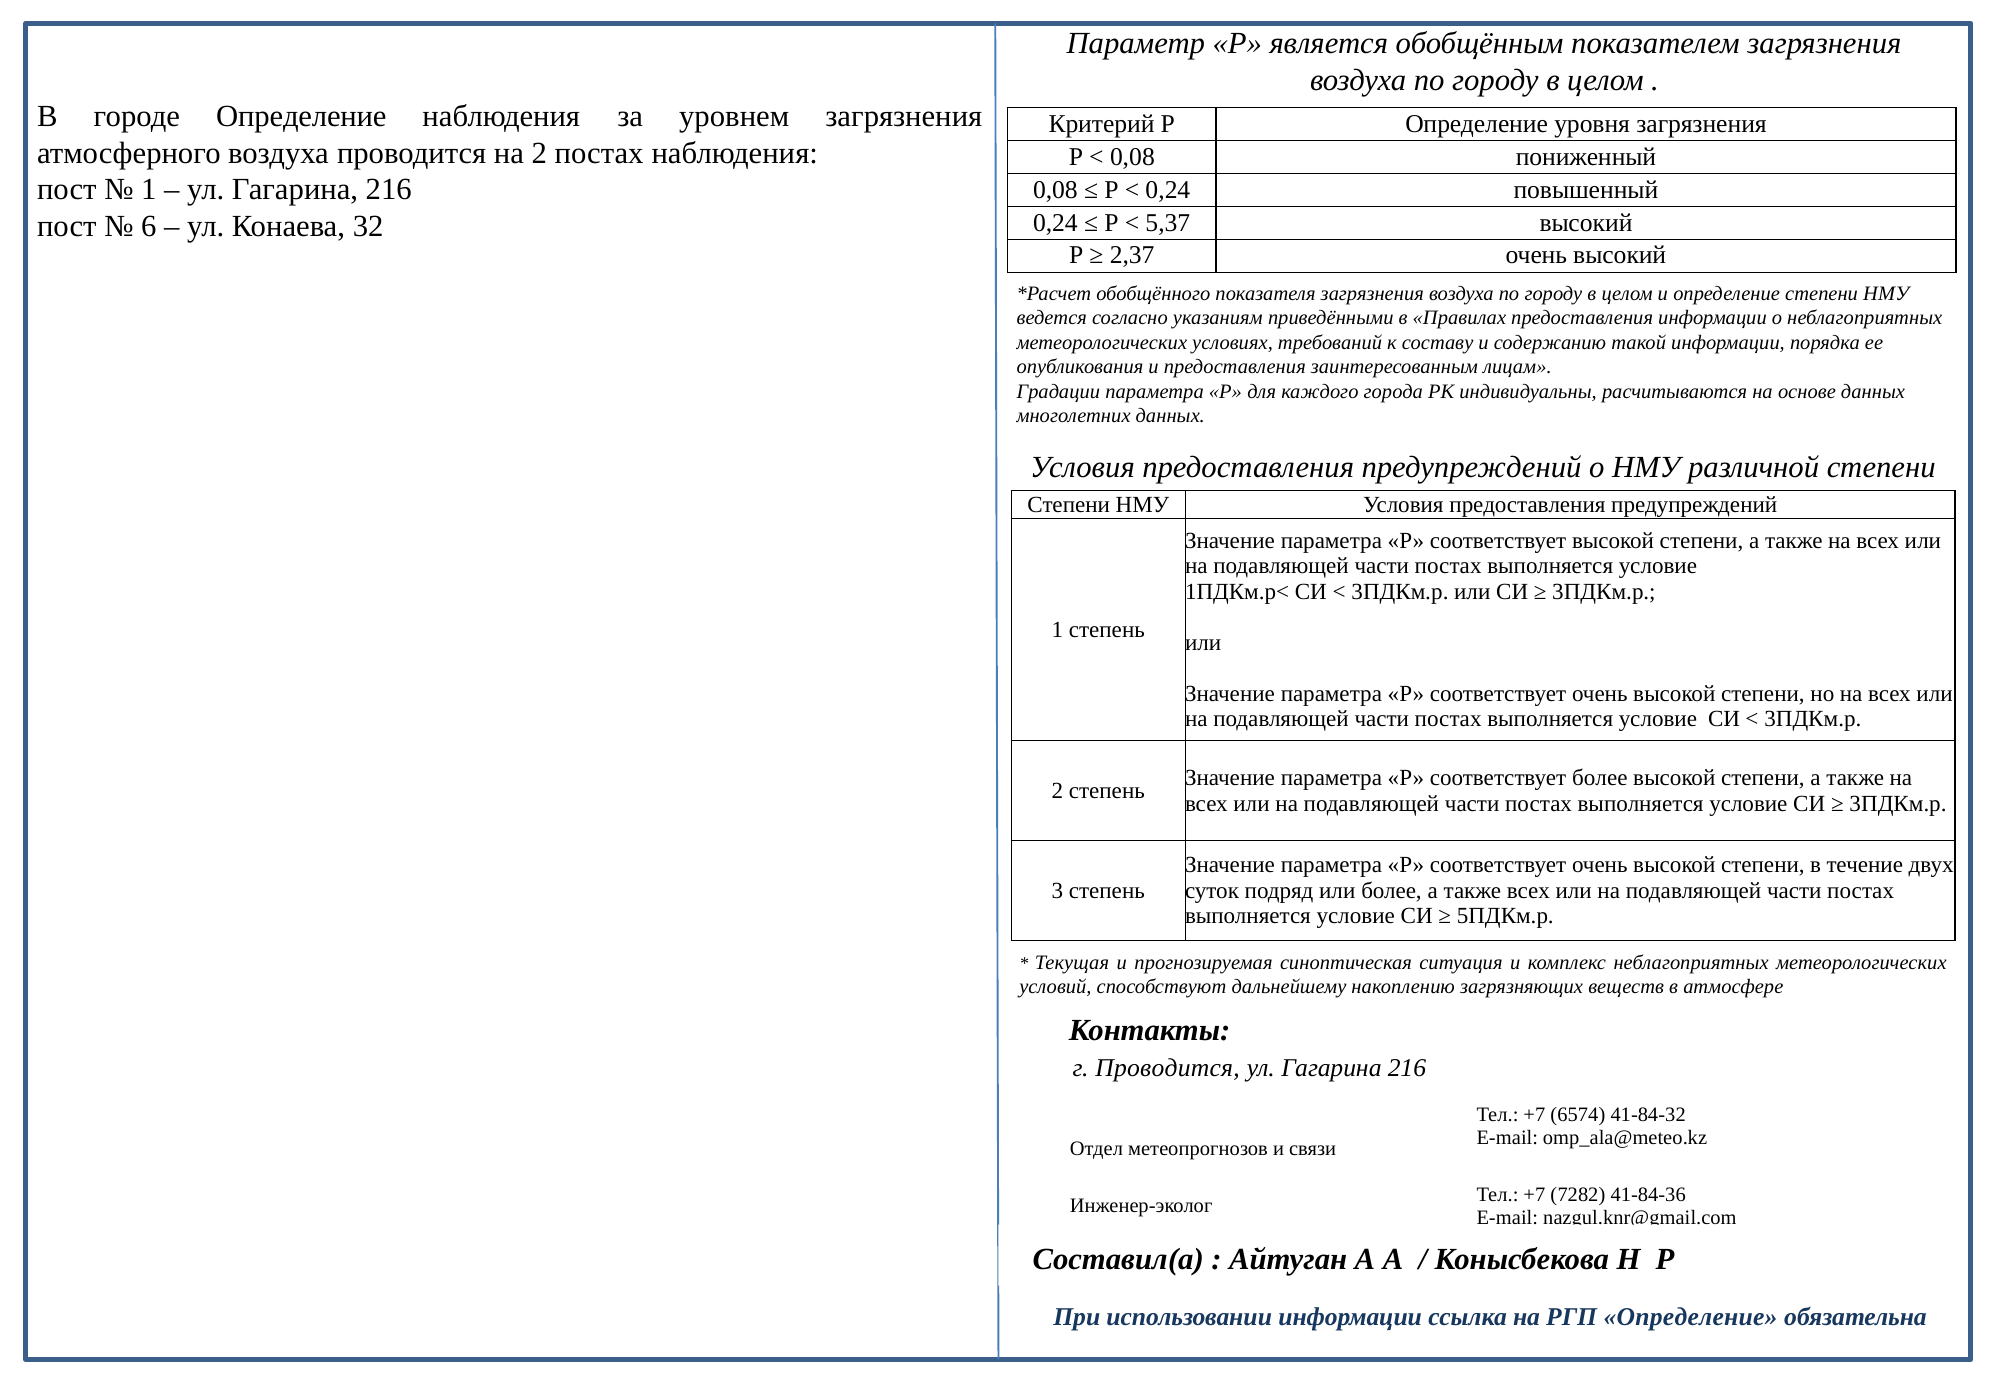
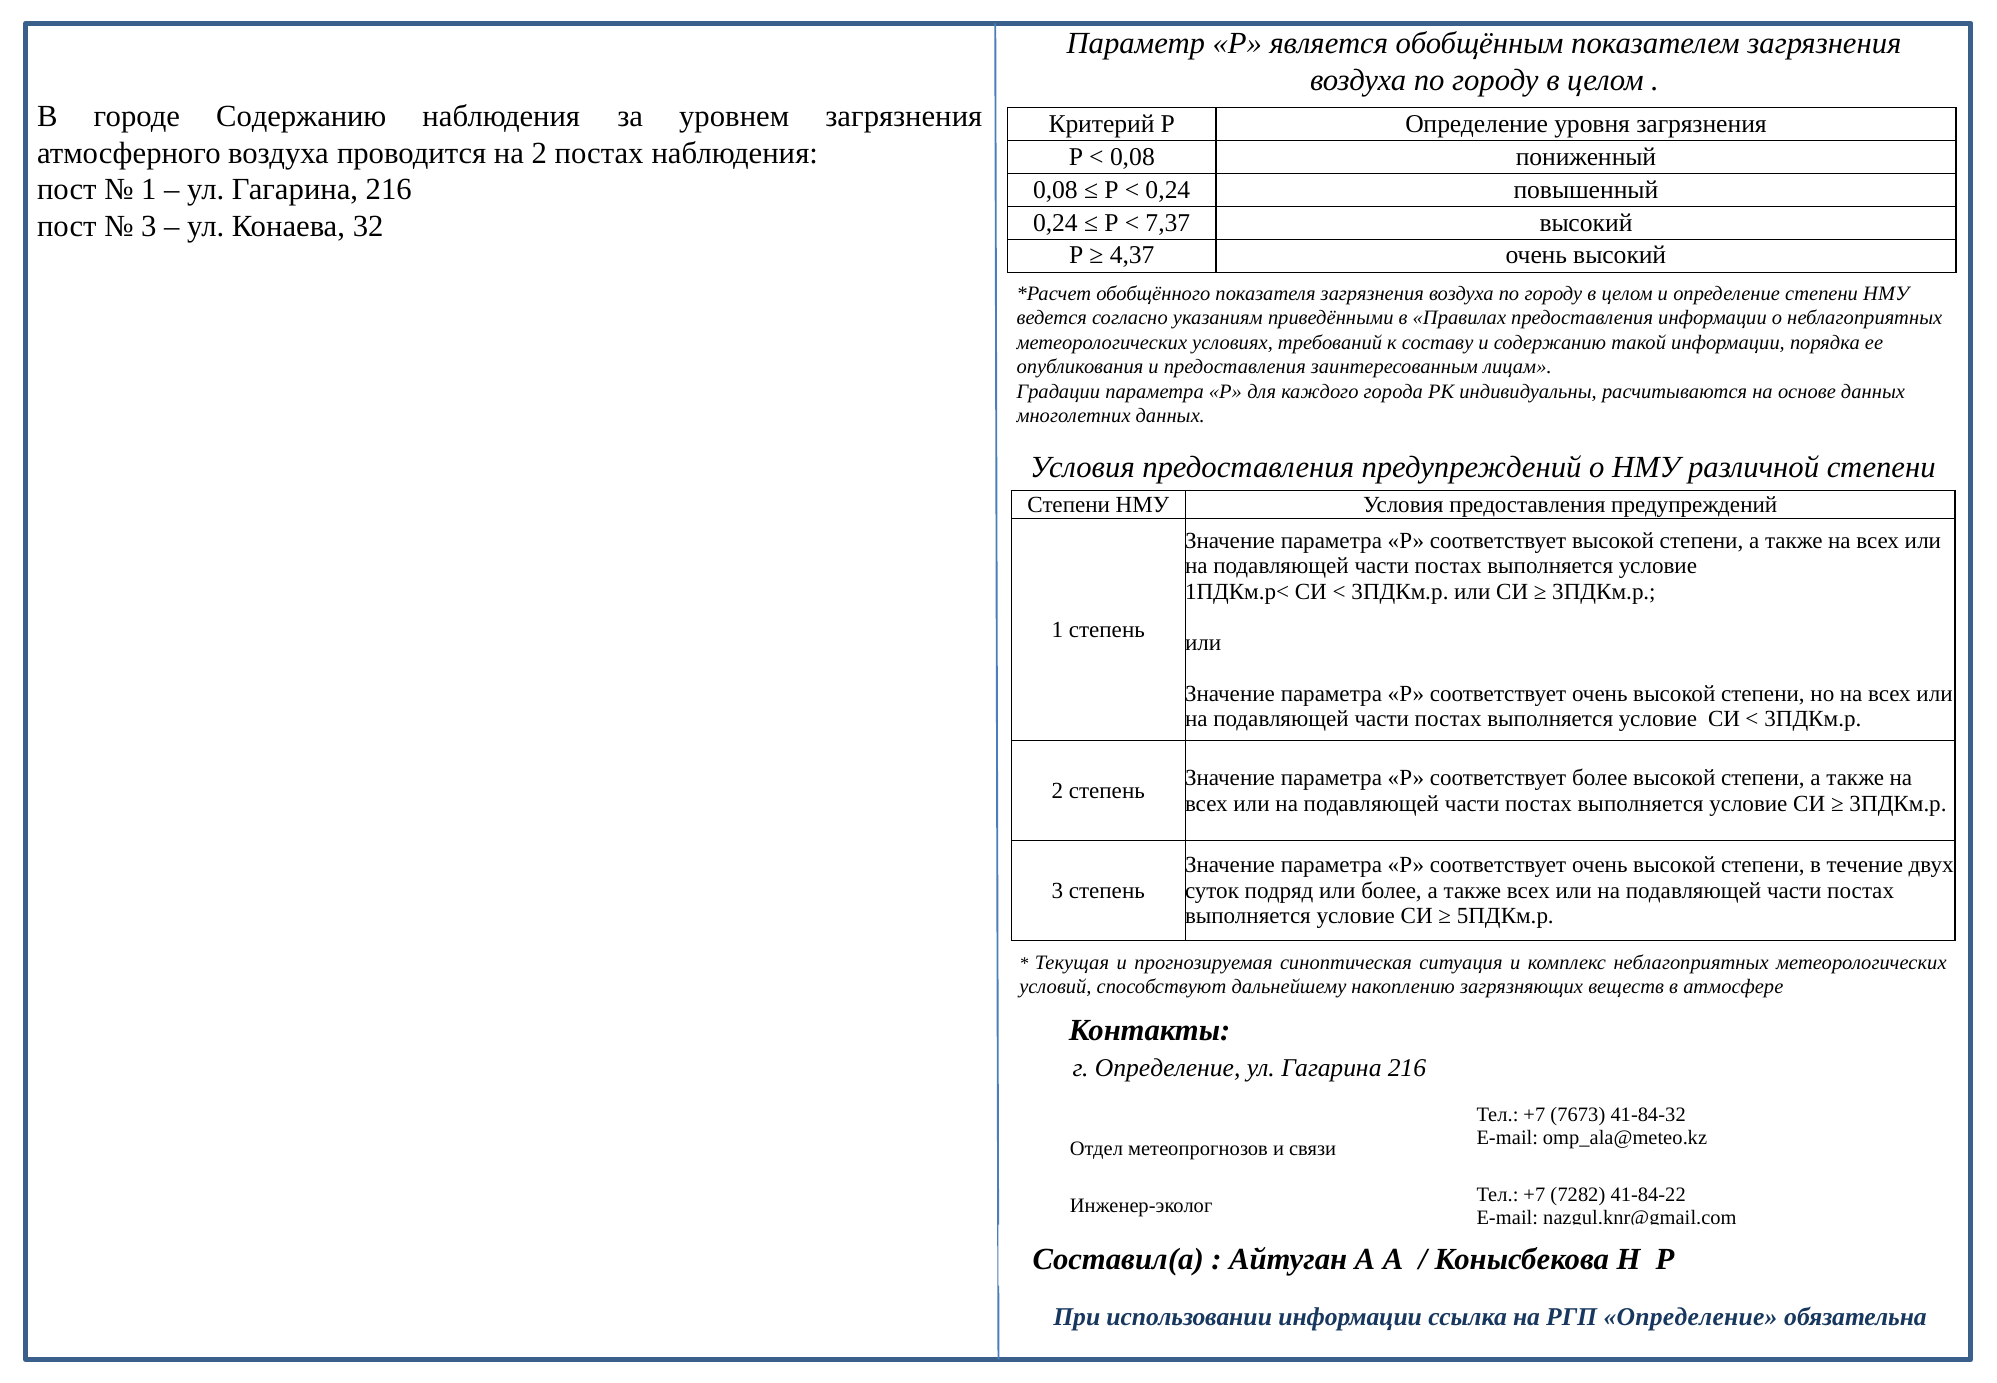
городе Определение: Определение -> Содержанию (301, 116)
5,37: 5,37 -> 7,37 (1168, 222)
6: 6 -> 3 (149, 227)
2,37: 2,37 -> 4,37 (1132, 255)
г Проводится: Проводится -> Определение (1168, 1068)
6574: 6574 -> 7673 (1578, 1115)
41-84-36: 41-84-36 -> 41-84-22 (1648, 1194)
